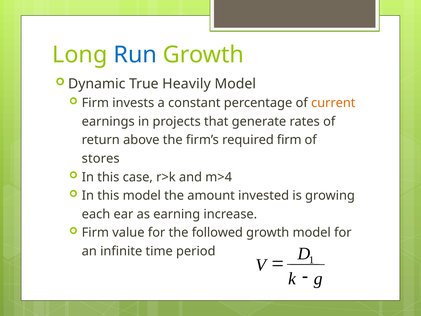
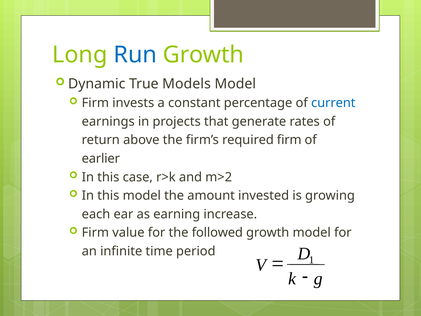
Heavily: Heavily -> Models (187, 84)
current colour: orange -> blue (333, 103)
stores: stores -> earlier (101, 158)
m>4: m>4 -> m>2 (219, 177)
